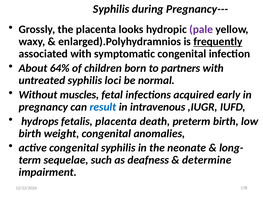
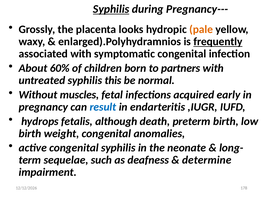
Syphilis underline: none -> present (111, 9)
pale colour: purple -> orange (201, 29)
64%: 64% -> 60% (60, 68)
loci: loci -> this (113, 81)
intravenous: intravenous -> endarteritis (158, 107)
fetalis placenta: placenta -> although (116, 121)
